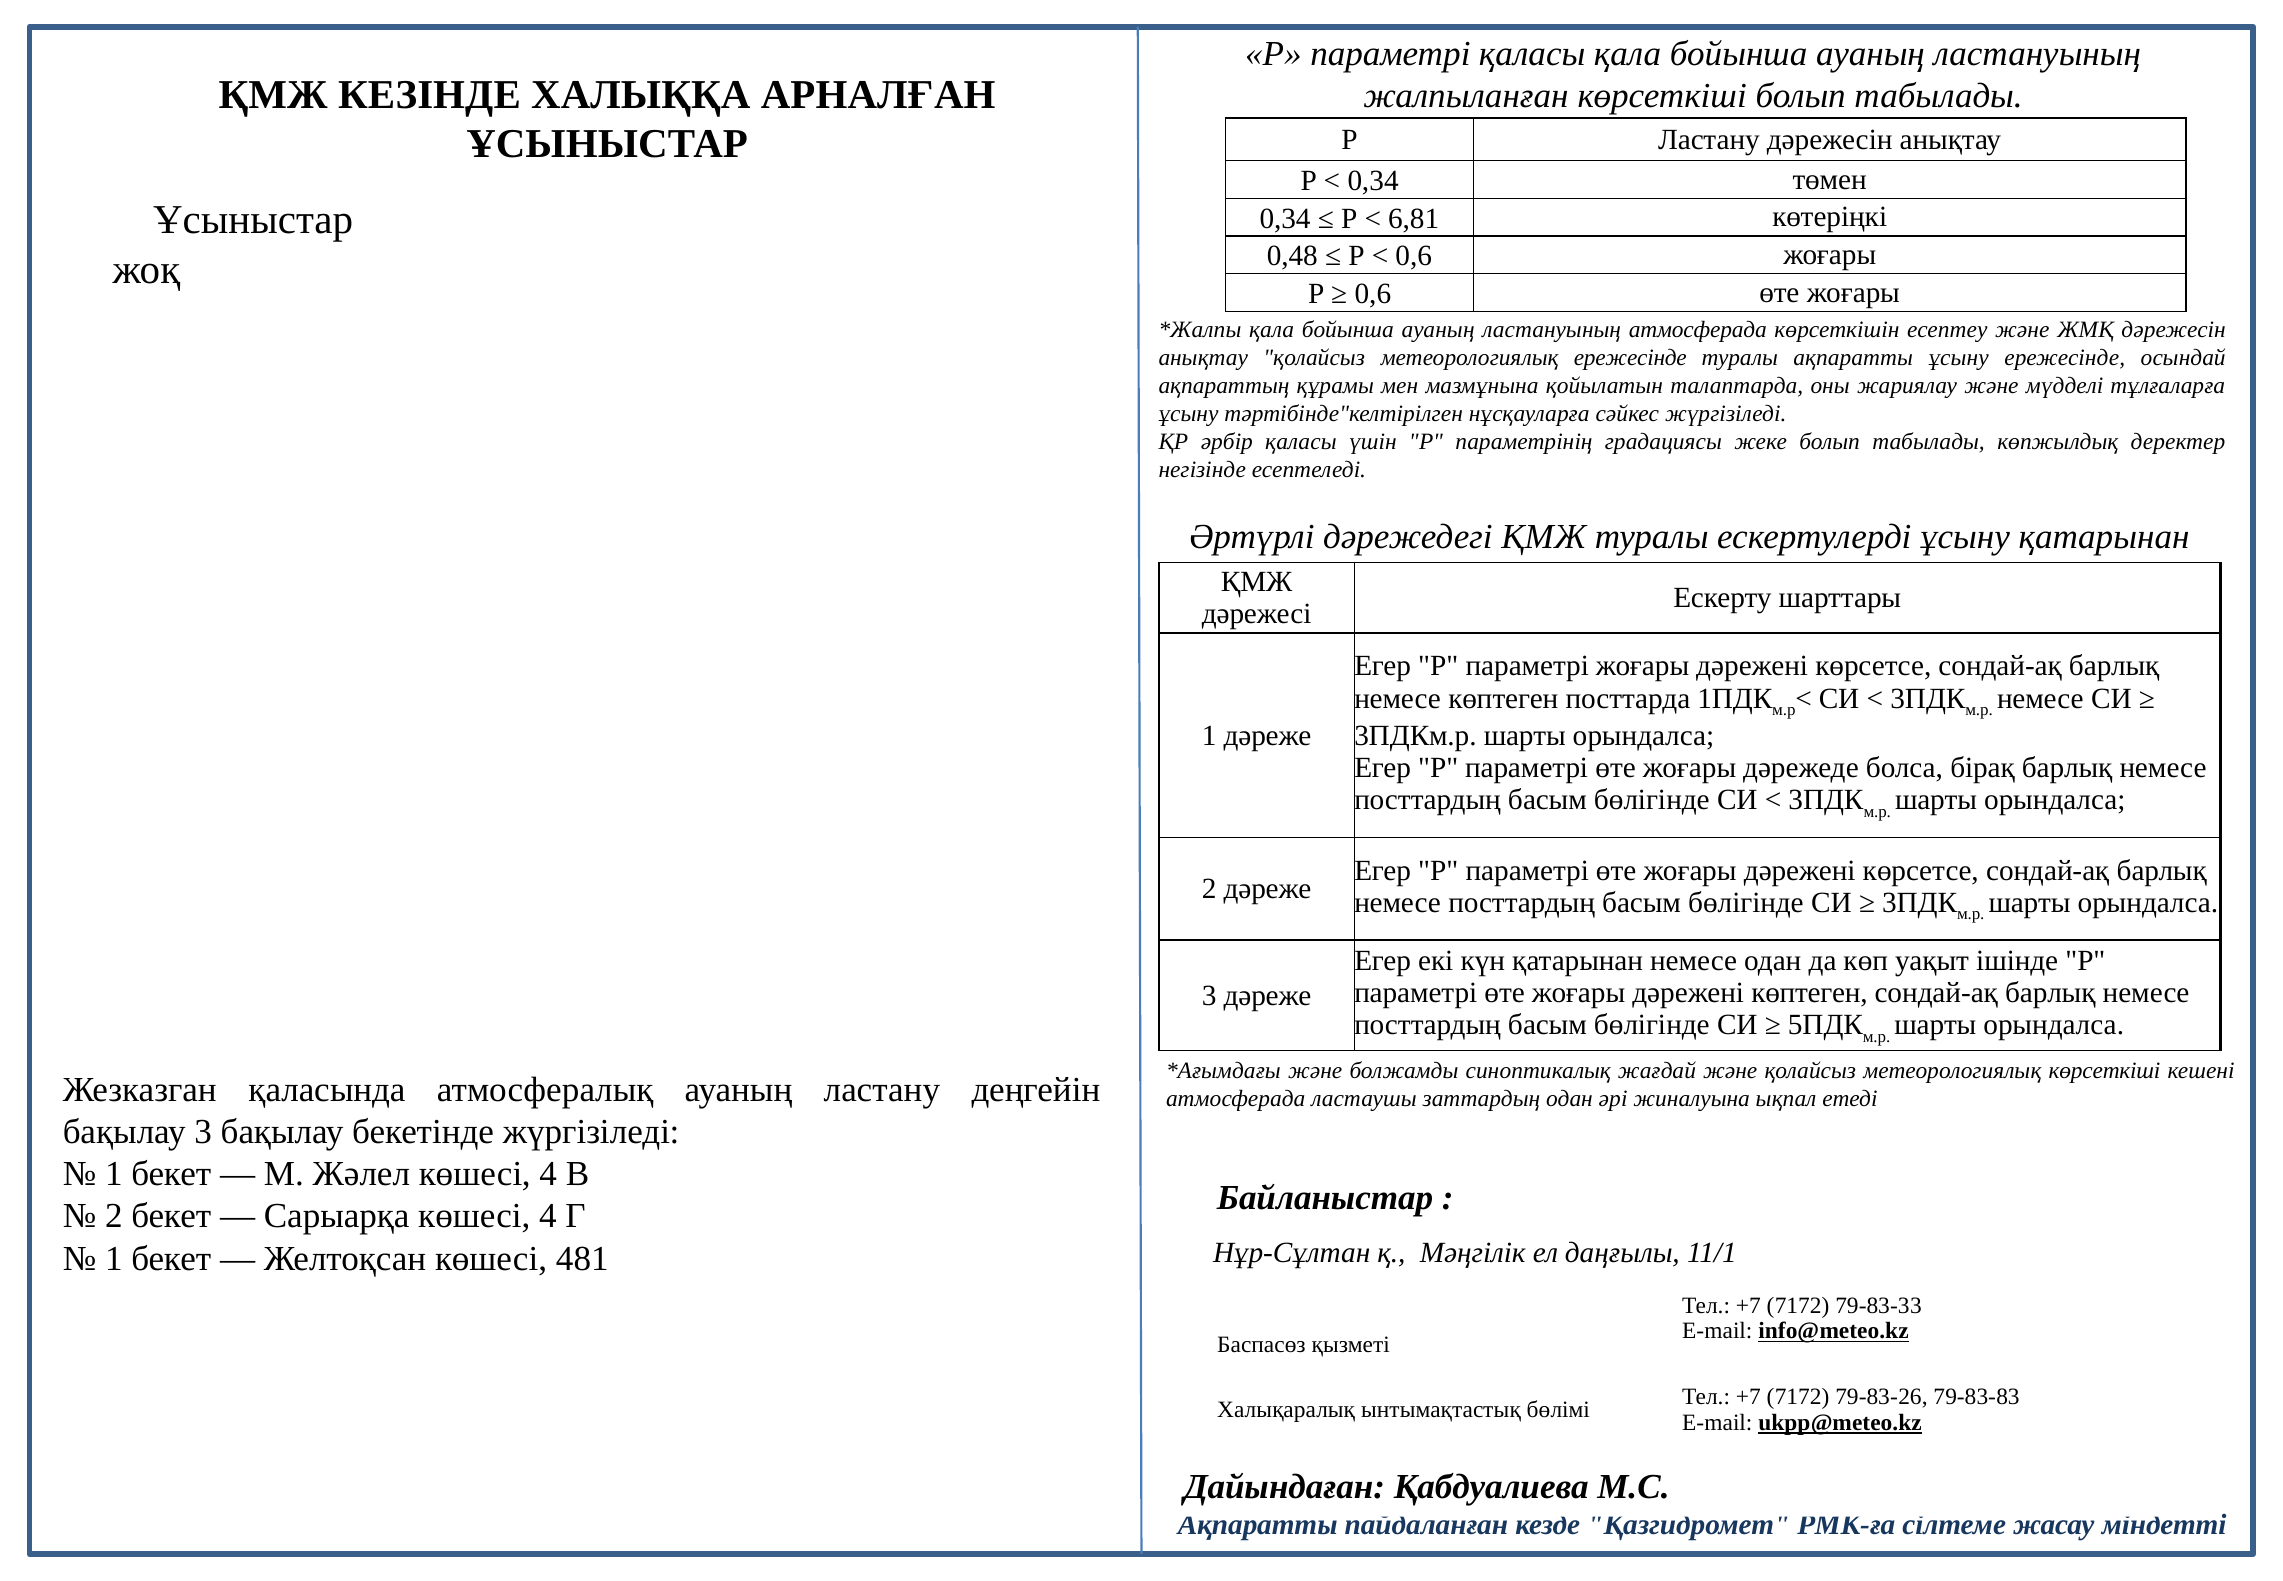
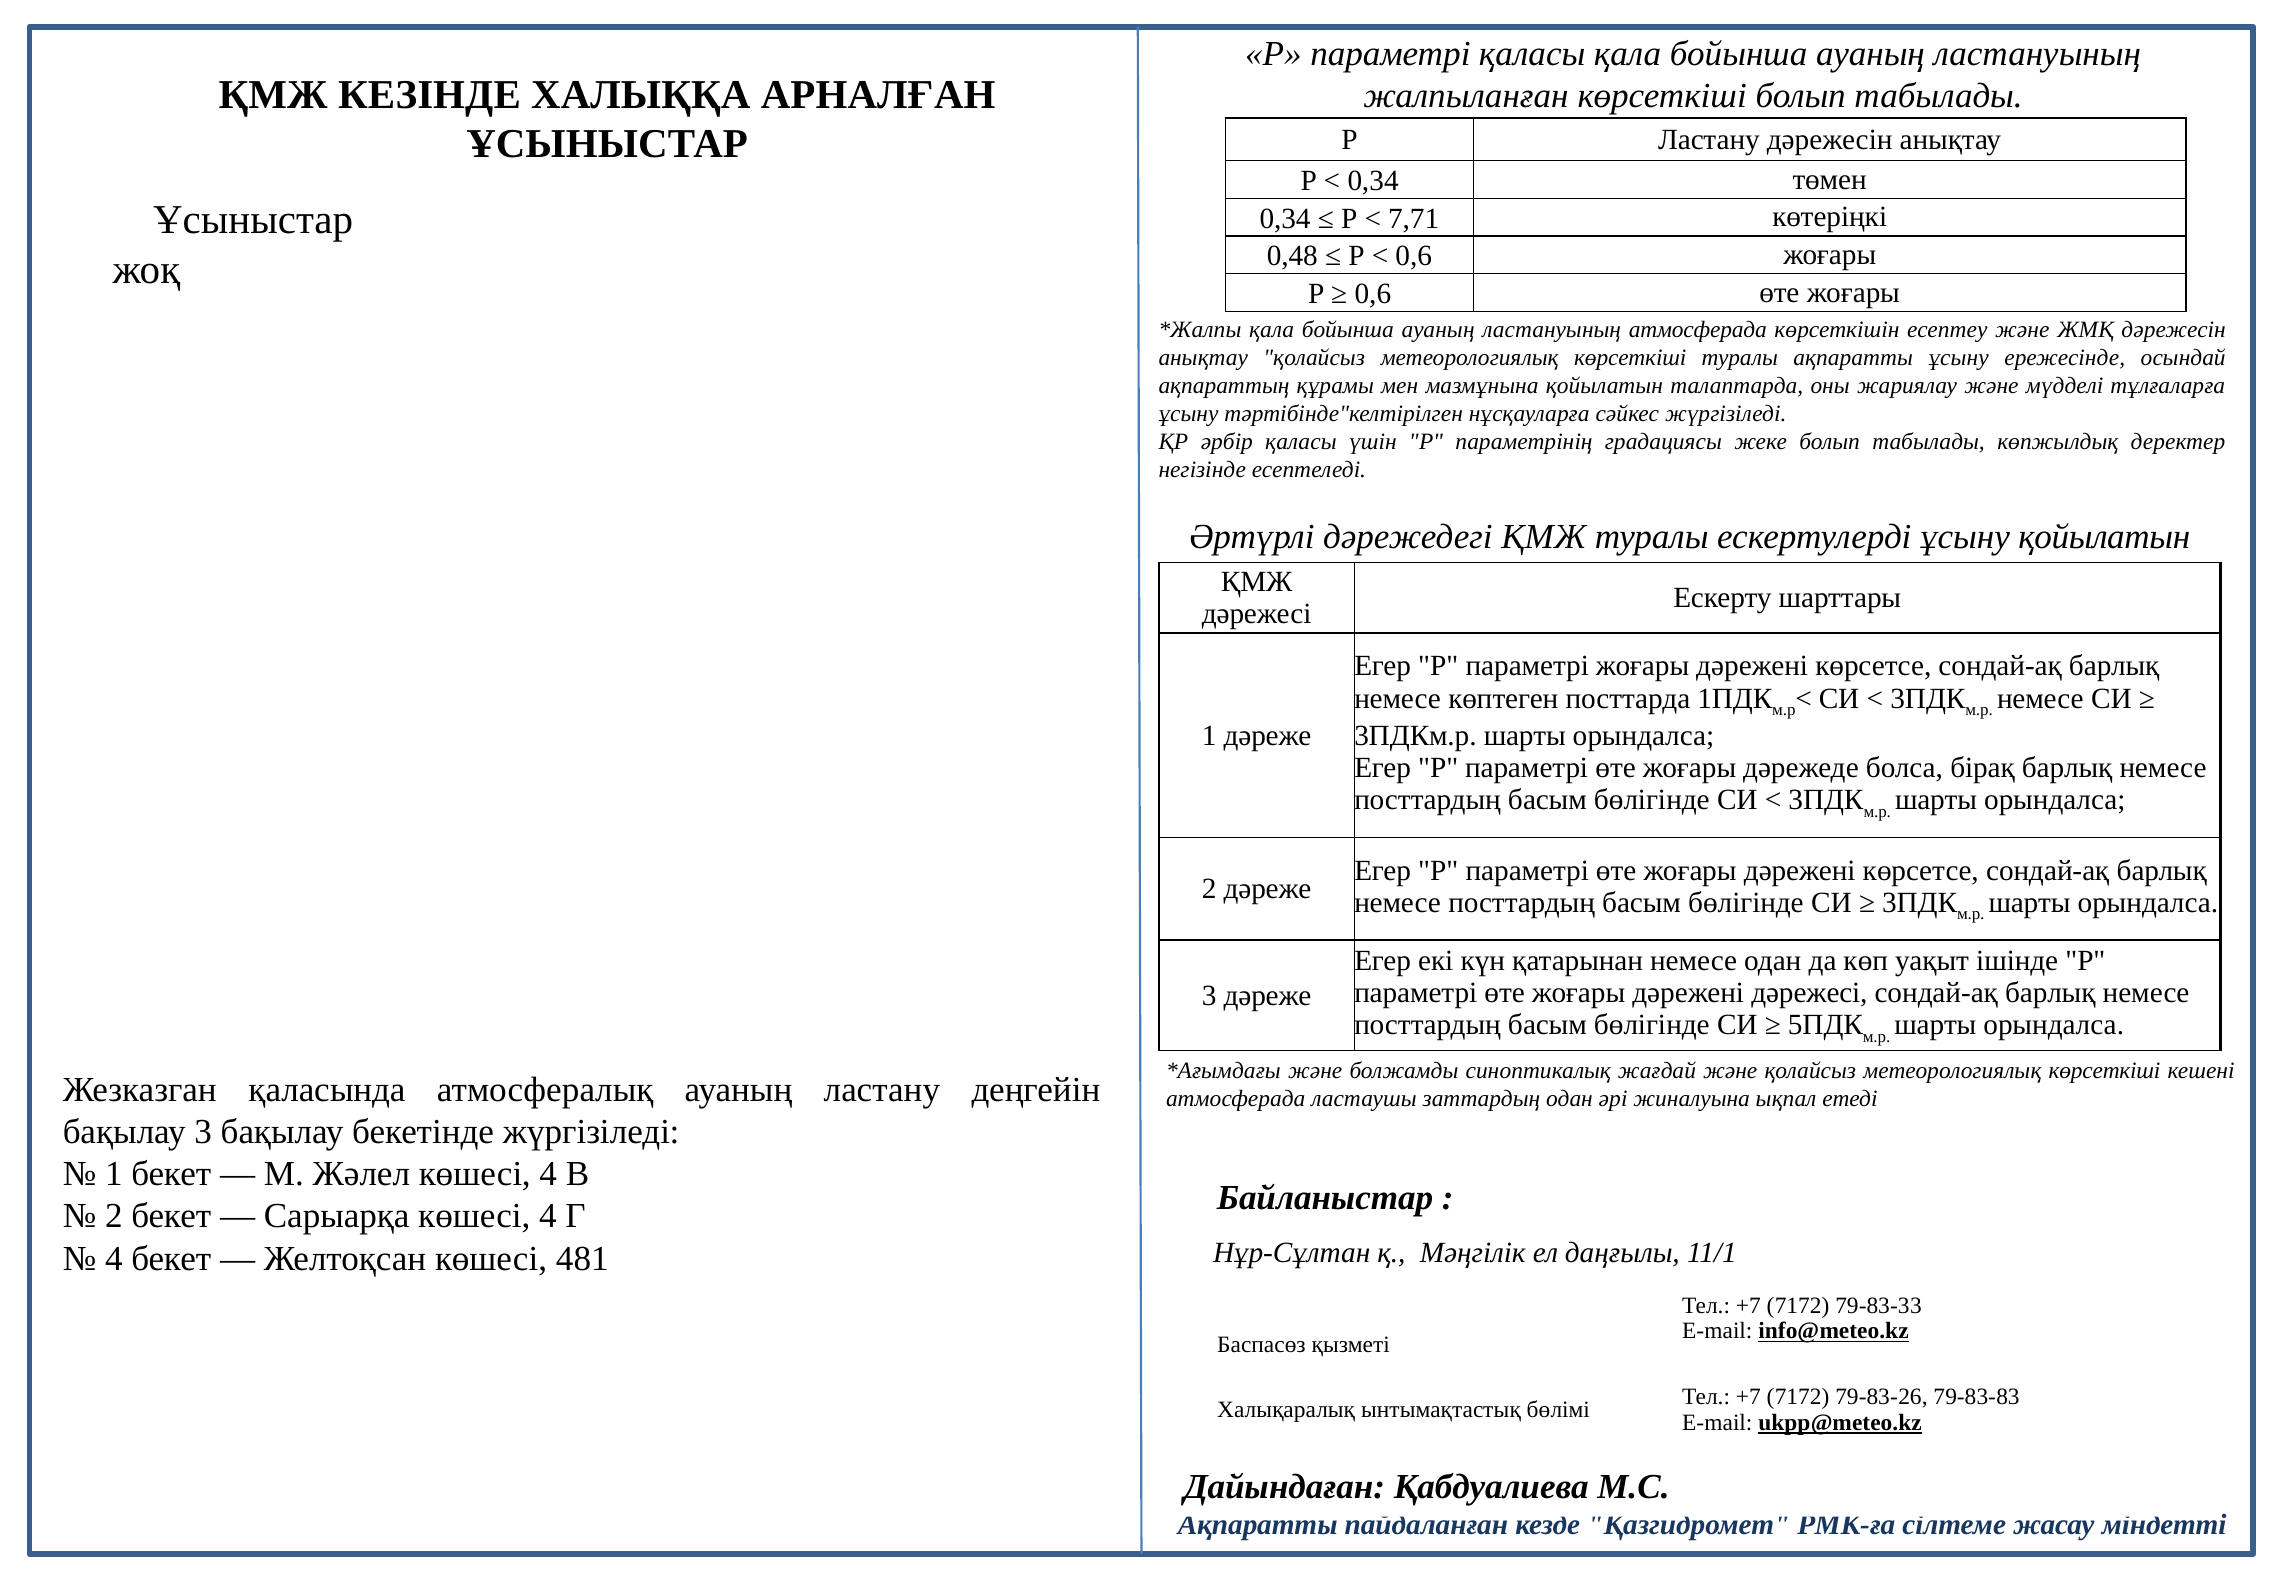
6,81: 6,81 -> 7,71 (1414, 218)
анықтау қолайсыз метеорологиялық ережесінде: ережесінде -> көрсеткіші (1630, 357)
ұсыну қатарынан: қатарынан -> қойылатын (2104, 536)
дәрежені көптеген: көптеген -> дәрежесі (1809, 993)
1: 1 -> 4 (114, 1258)
